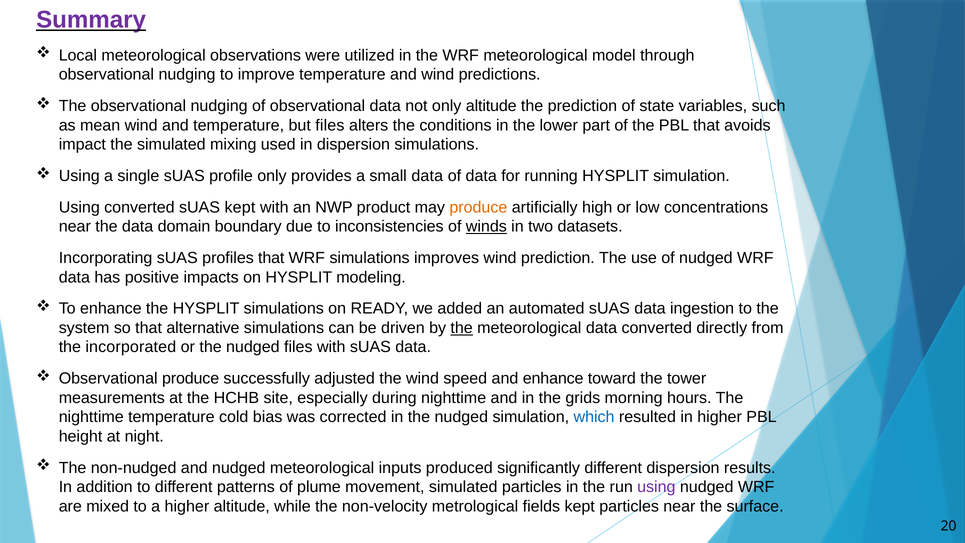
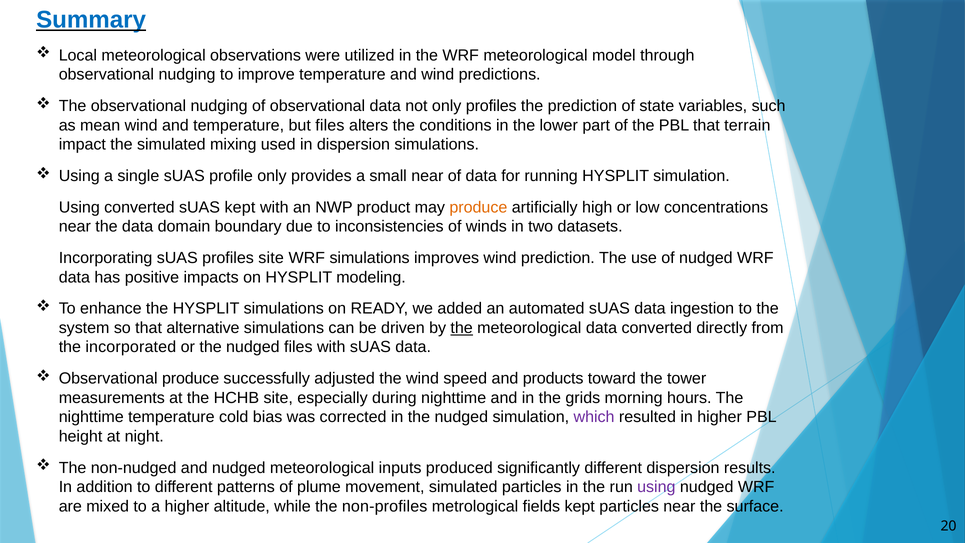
Summary colour: purple -> blue (91, 20)
only altitude: altitude -> profiles (491, 106)
avoids: avoids -> terrain (747, 125)
small data: data -> near (427, 176)
winds underline: present -> none (486, 226)
profiles that: that -> site (271, 258)
and enhance: enhance -> products (553, 378)
which colour: blue -> purple (594, 417)
non-velocity: non-velocity -> non-profiles (385, 506)
